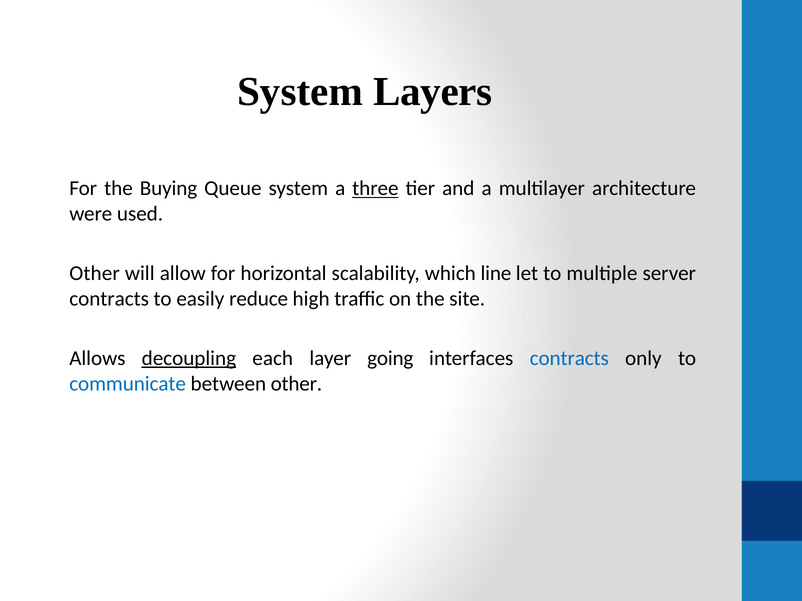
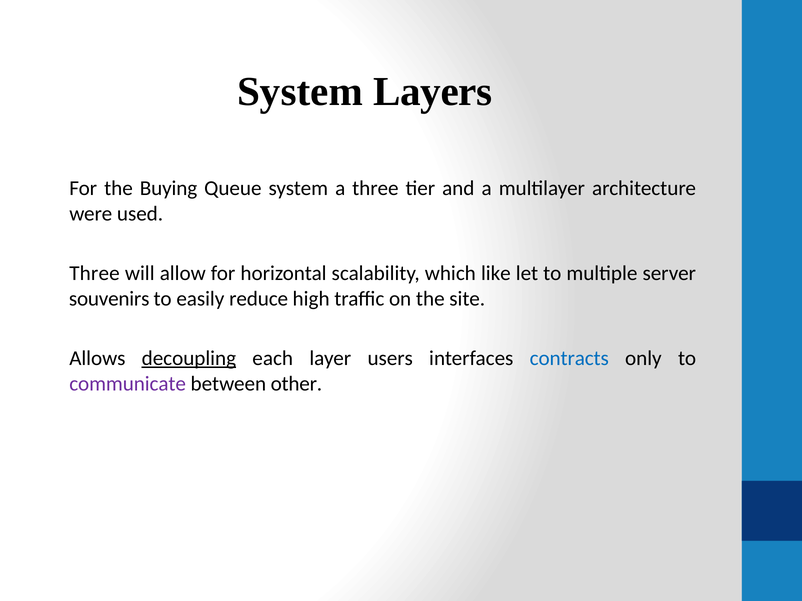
three underline: present -> none (375, 189)
Other: Other -> Three (94, 274)
line: line -> like (496, 274)
contracts: contracts -> souvenirs (109, 299)
going: going -> users (390, 358)
communicate colour: blue -> purple (128, 384)
